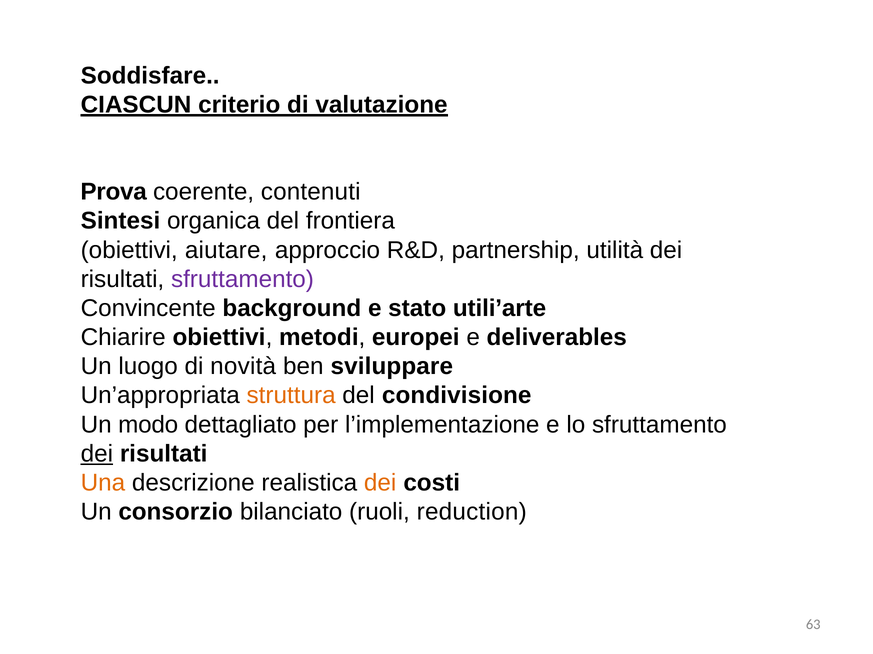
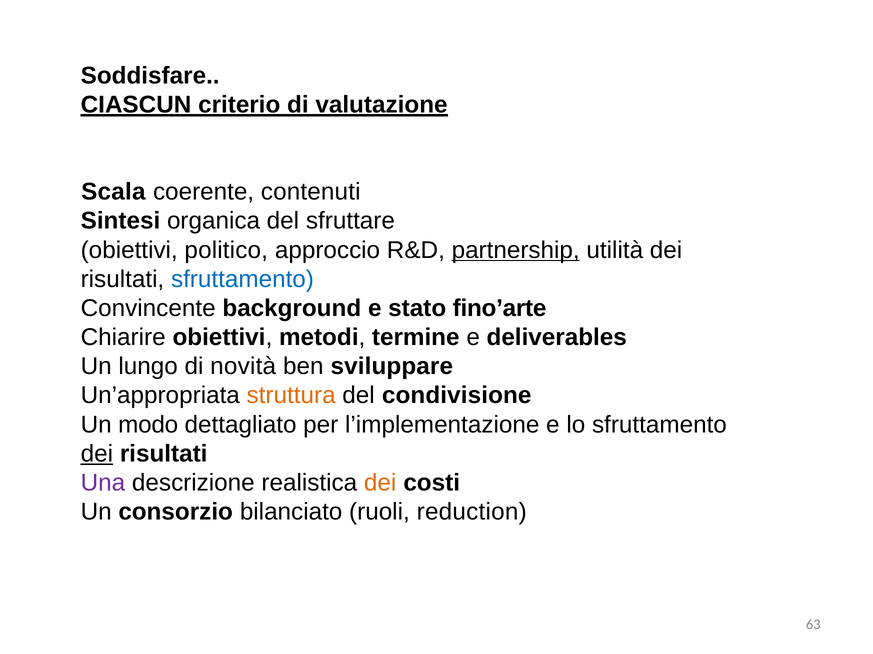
Prova: Prova -> Scala (113, 192)
frontiera: frontiera -> sfruttare (350, 221)
aiutare: aiutare -> politico (226, 250)
partnership underline: none -> present (516, 250)
sfruttamento colour: purple -> blue (242, 279)
utili’arte: utili’arte -> fino’arte (500, 309)
europei: europei -> termine (416, 338)
luogo: luogo -> lungo (148, 367)
Una colour: orange -> purple (103, 483)
